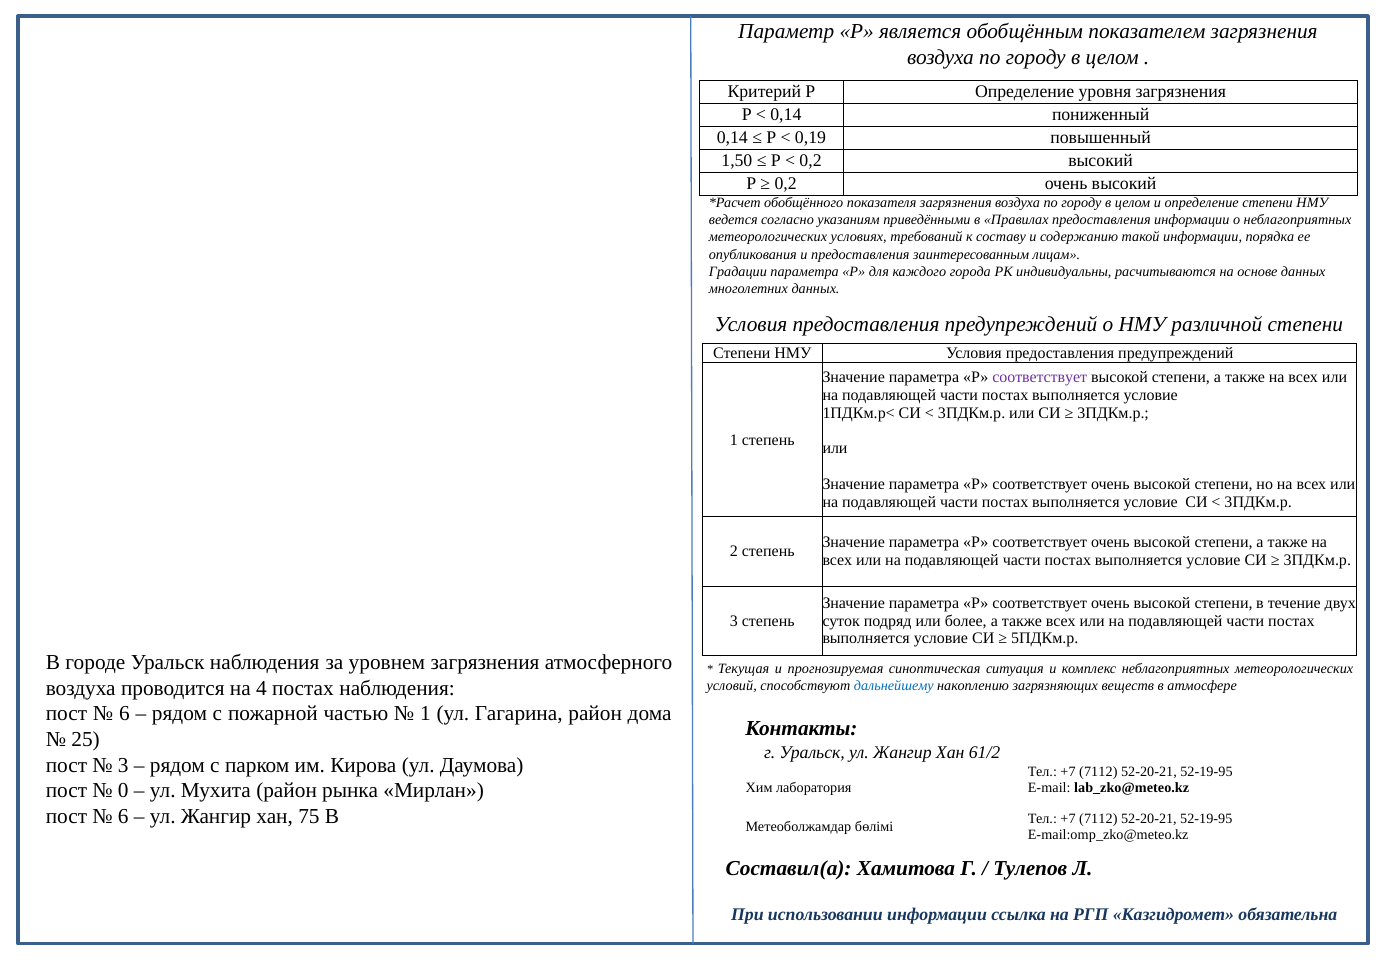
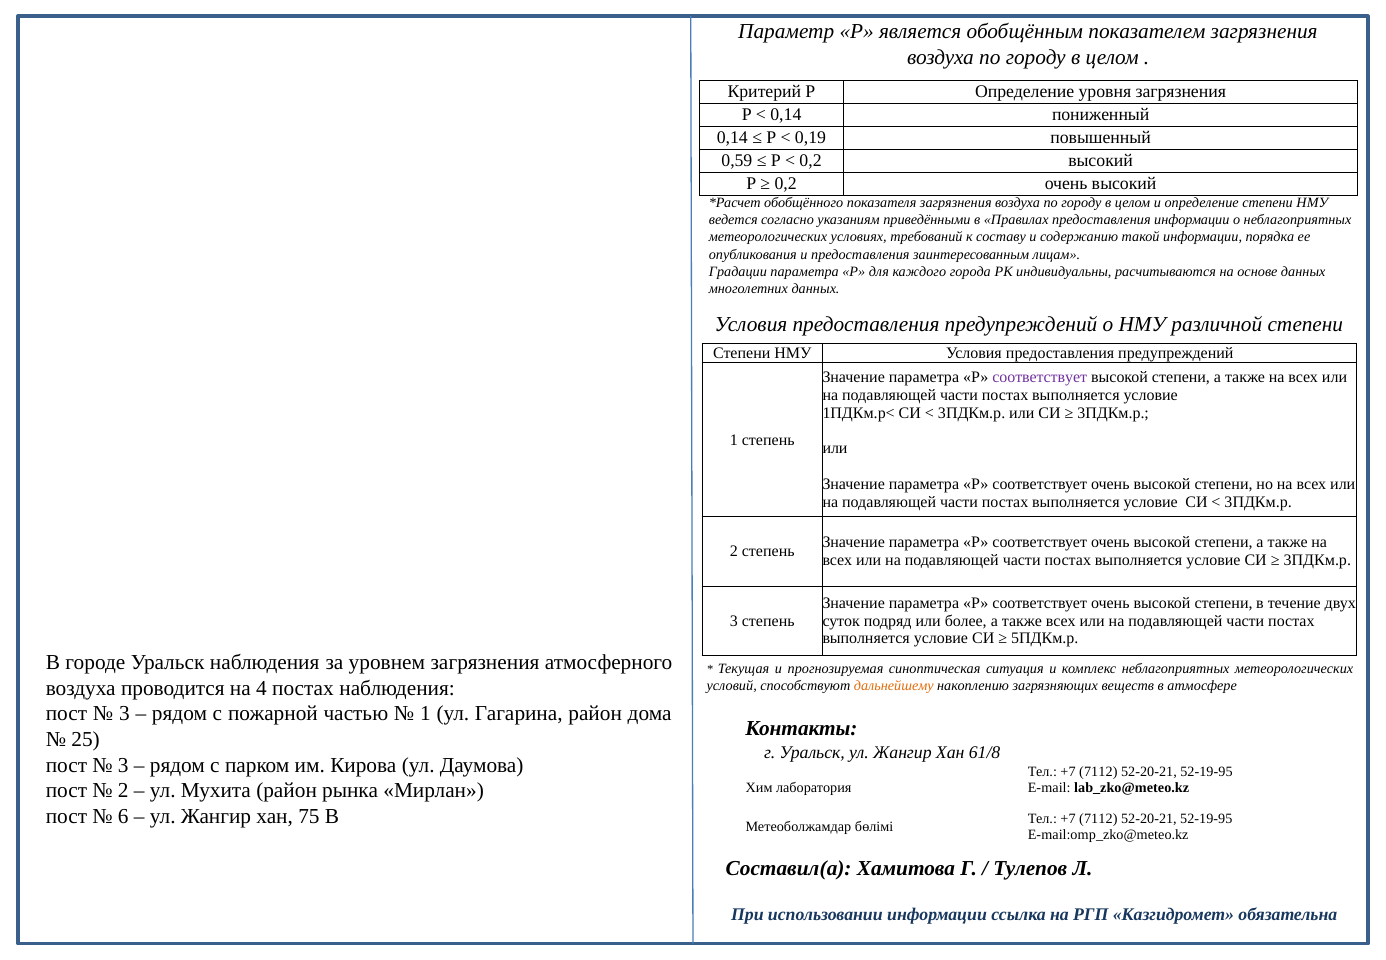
1,50: 1,50 -> 0,59 (737, 160)
дальнейшему colour: blue -> orange (894, 685)
6: 6 -> 3 (124, 714)
61/2: 61/2 -> 61/8 (985, 752)
0: 0 -> 2 (123, 790)
